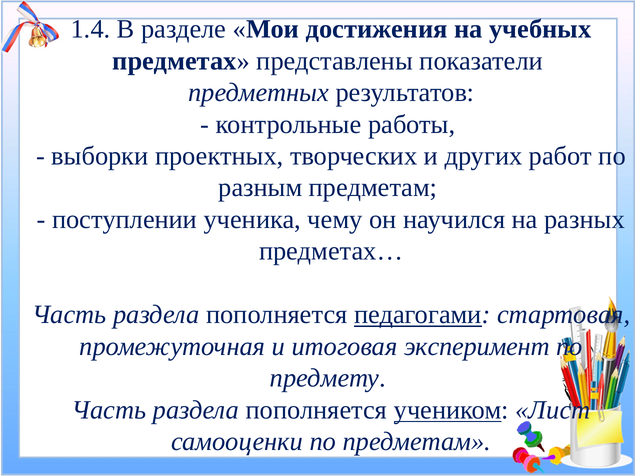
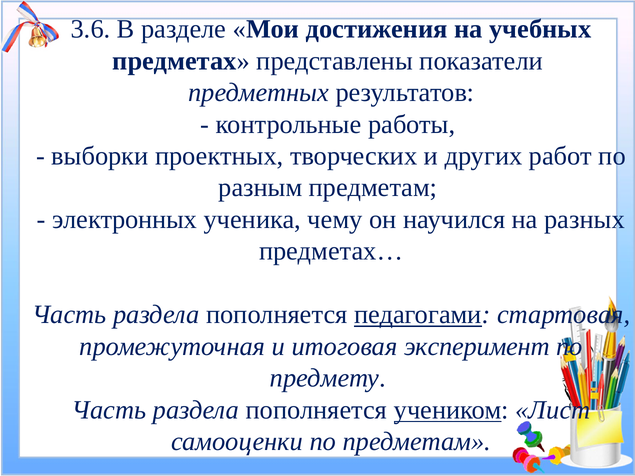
1.4: 1.4 -> 3.6 (91, 29)
поступлении: поступлении -> электронных (125, 220)
